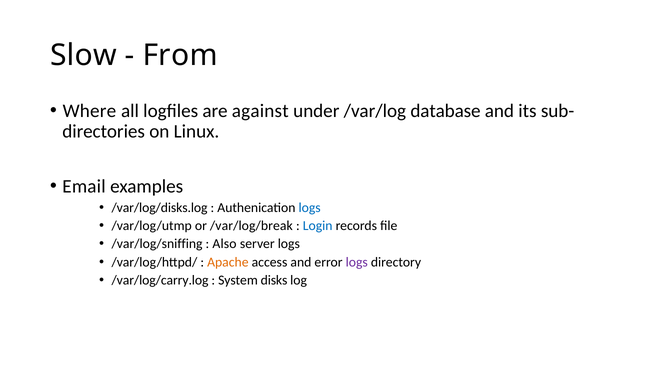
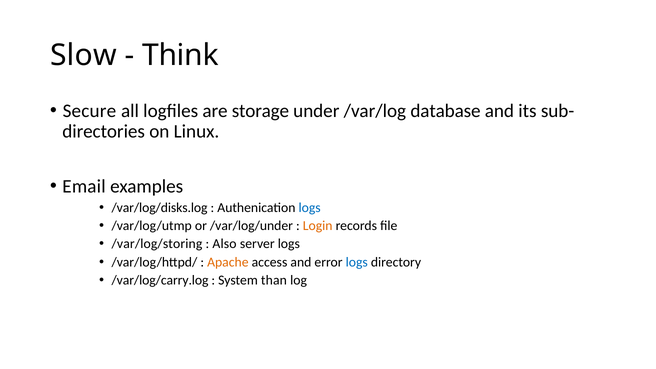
From: From -> Think (180, 55)
Where: Where -> Secure (89, 111)
against: against -> storage (260, 111)
/var/log/break: /var/log/break -> /var/log/under (251, 226)
Login colour: blue -> orange (318, 226)
/var/log/sniffing: /var/log/sniffing -> /var/log/storing (157, 244)
logs colour: purple -> blue (357, 262)
disks: disks -> than (274, 280)
